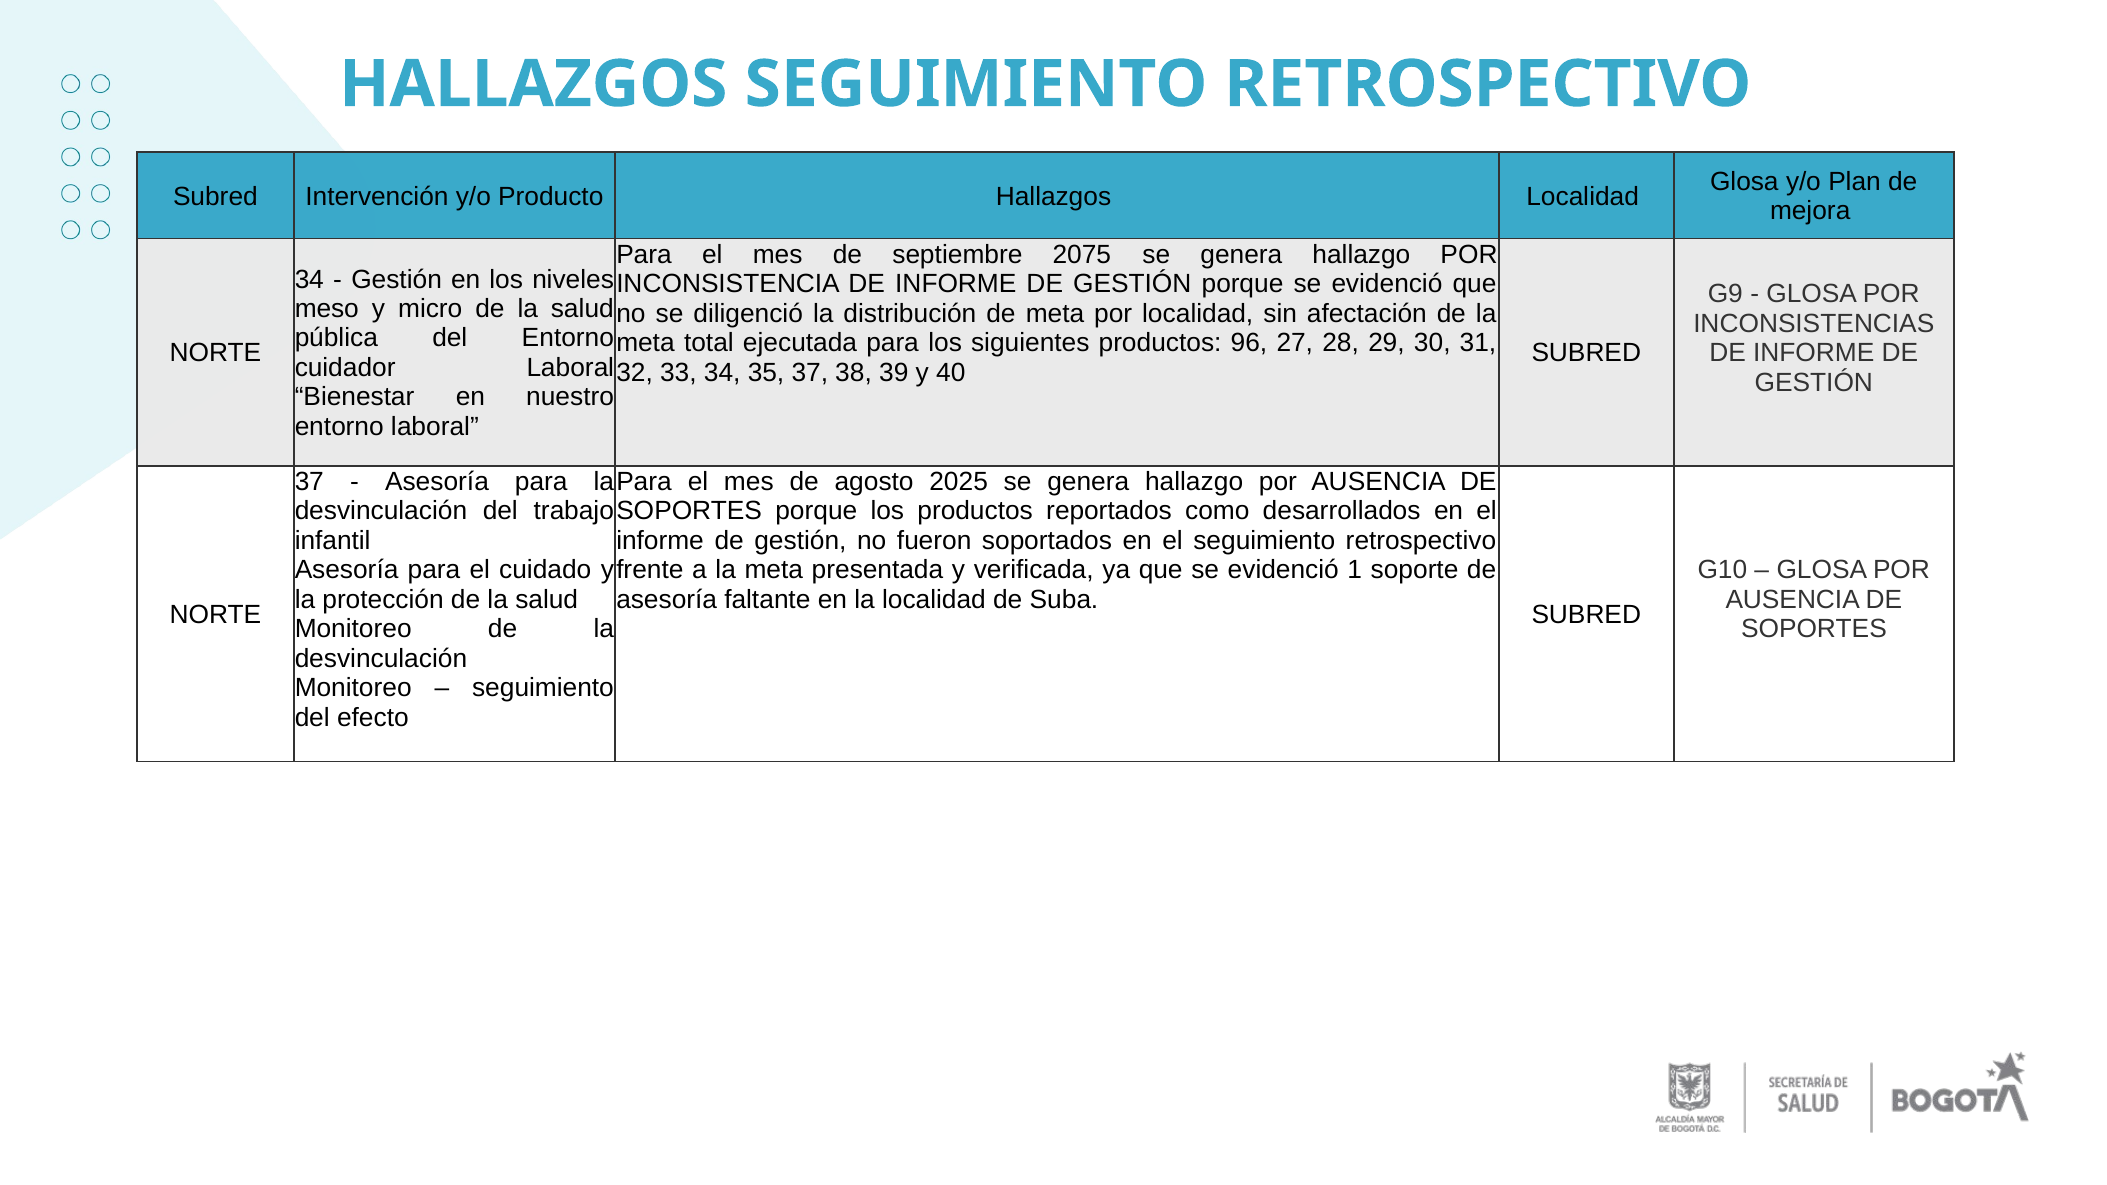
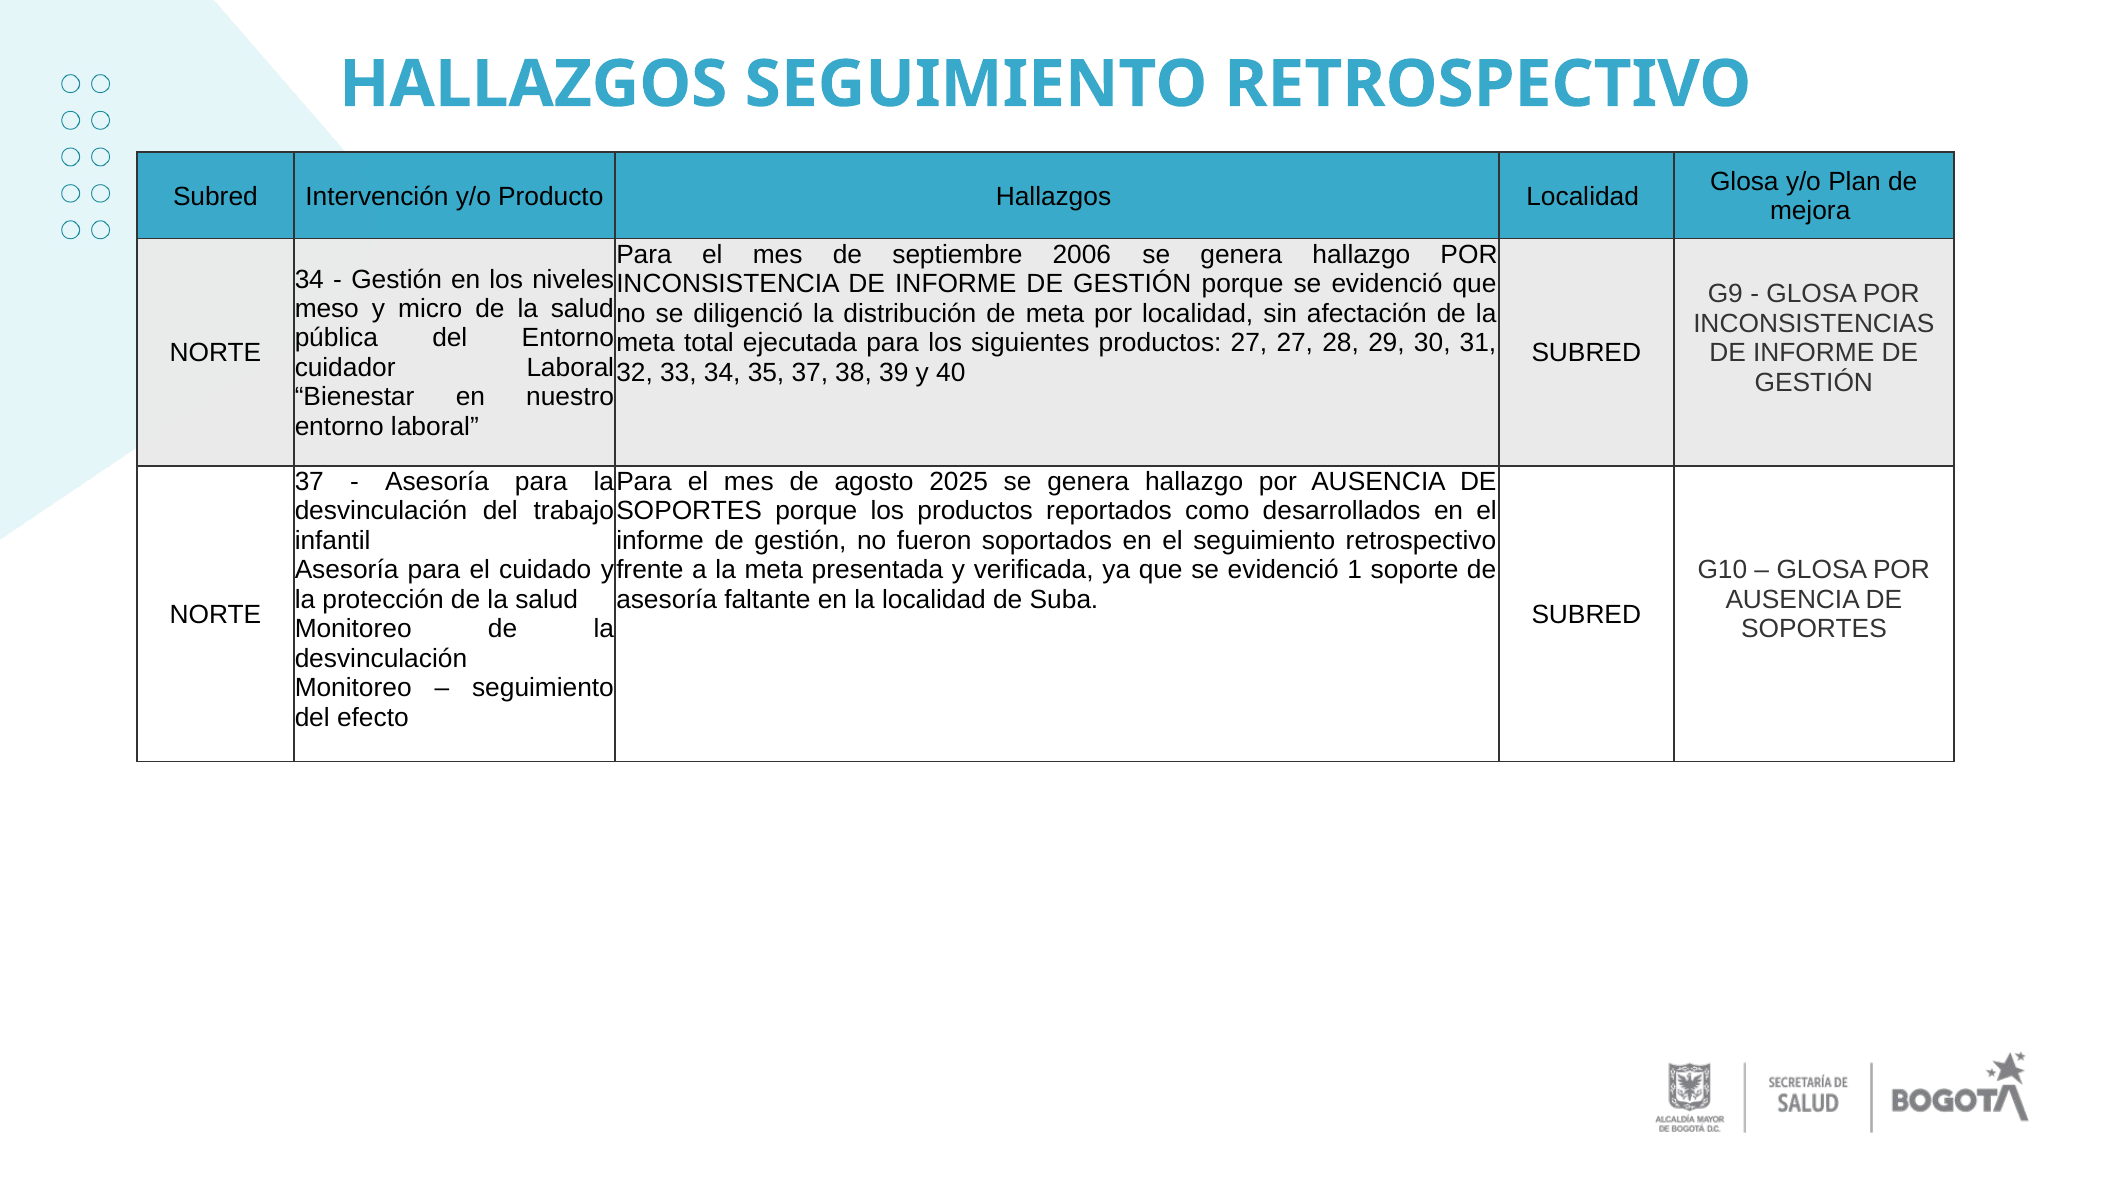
2075: 2075 -> 2006 (1082, 255)
productos 96: 96 -> 27 (1249, 343)
